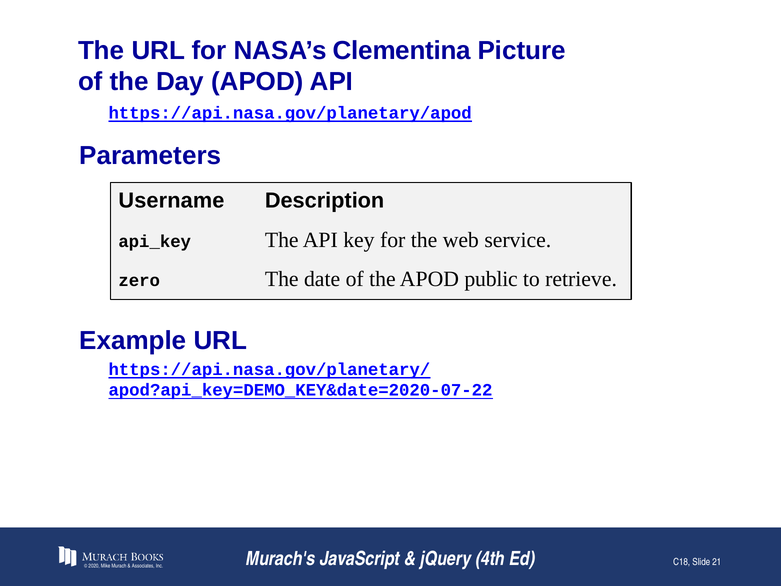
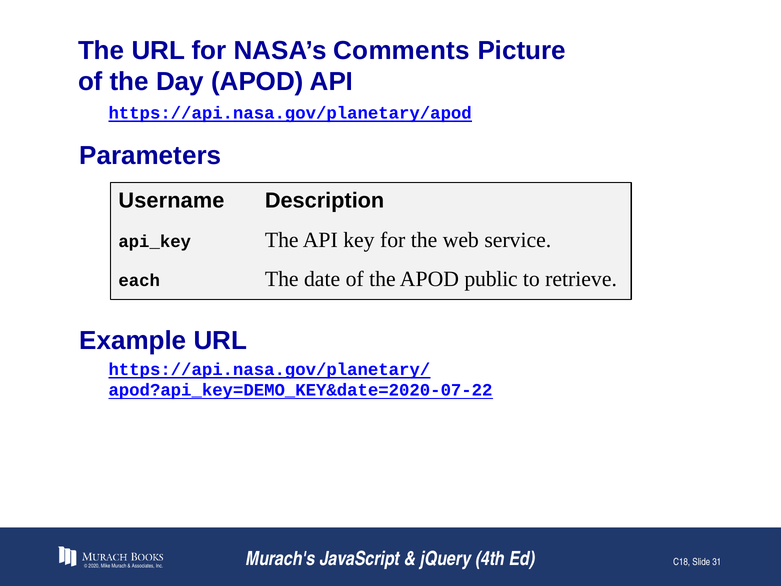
Clementina: Clementina -> Comments (402, 50)
zero: zero -> each (139, 280)
21: 21 -> 31 (717, 562)
